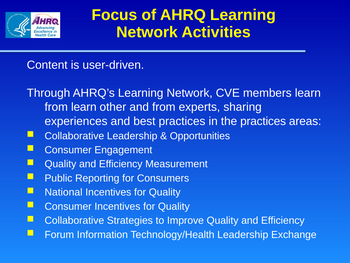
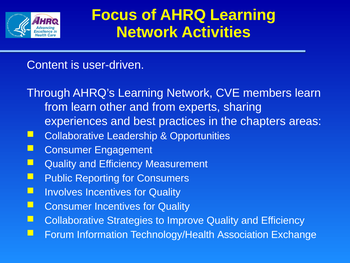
the practices: practices -> chapters (263, 121)
National: National -> Involves (64, 192)
Technology/Health Leadership: Leadership -> Association (243, 234)
